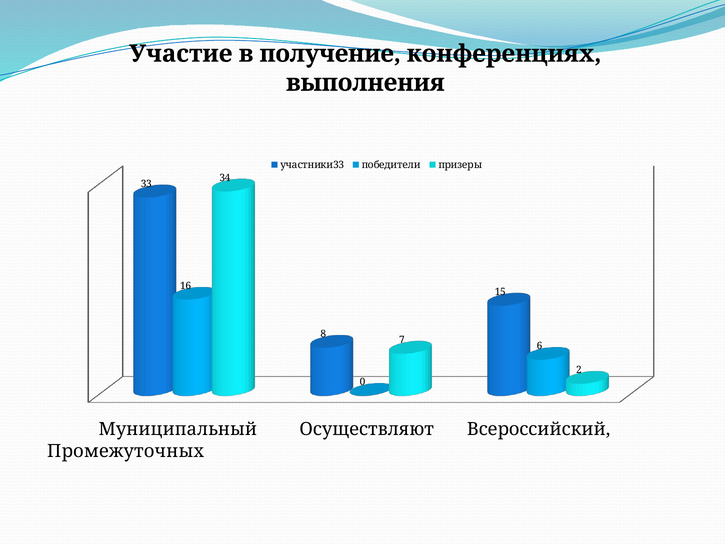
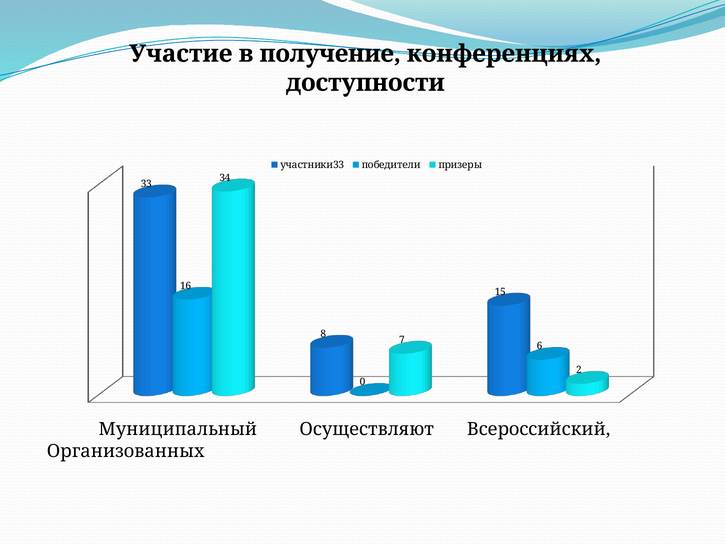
выполнения: выполнения -> доступности (365, 83)
Промежуточных: Промежуточных -> Организованных (126, 451)
